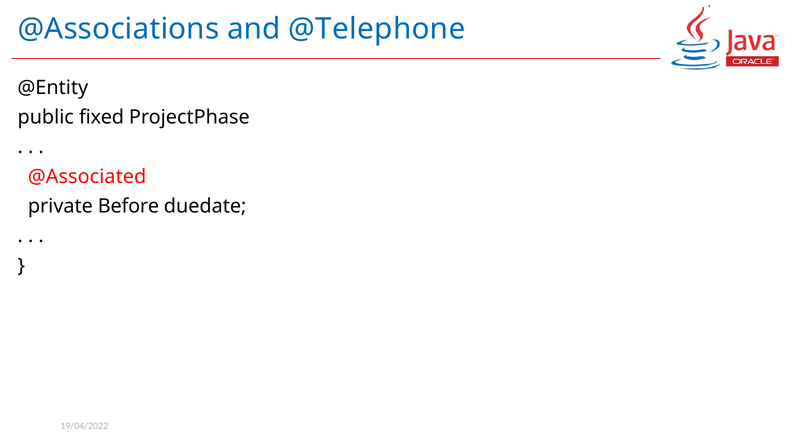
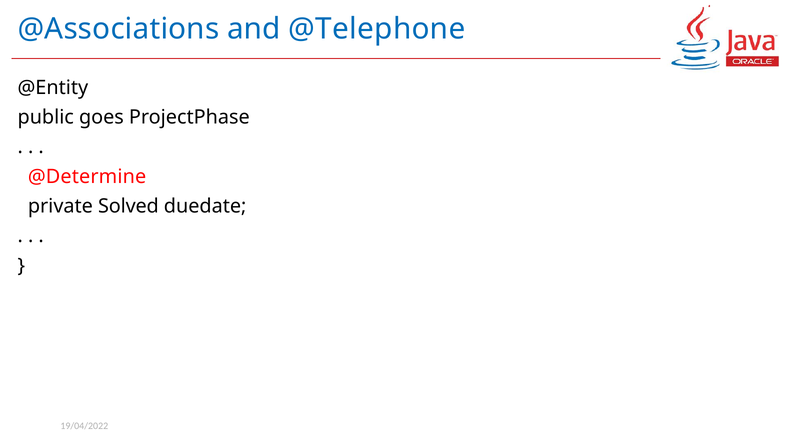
fixed: fixed -> goes (101, 117)
@Associated: @Associated -> @Determine (87, 177)
Before: Before -> Solved (128, 206)
